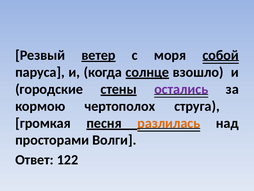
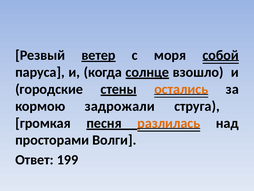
остались colour: purple -> orange (181, 89)
чертополох: чертополох -> задрожали (120, 106)
122: 122 -> 199 (68, 160)
